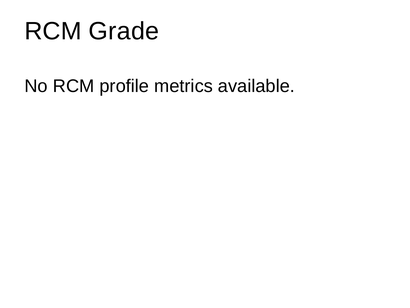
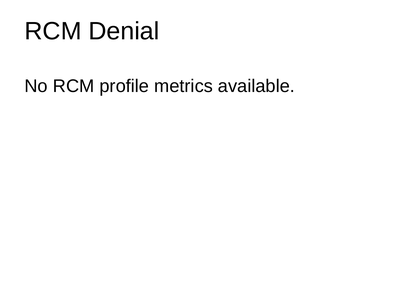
Grade: Grade -> Denial (124, 31)
